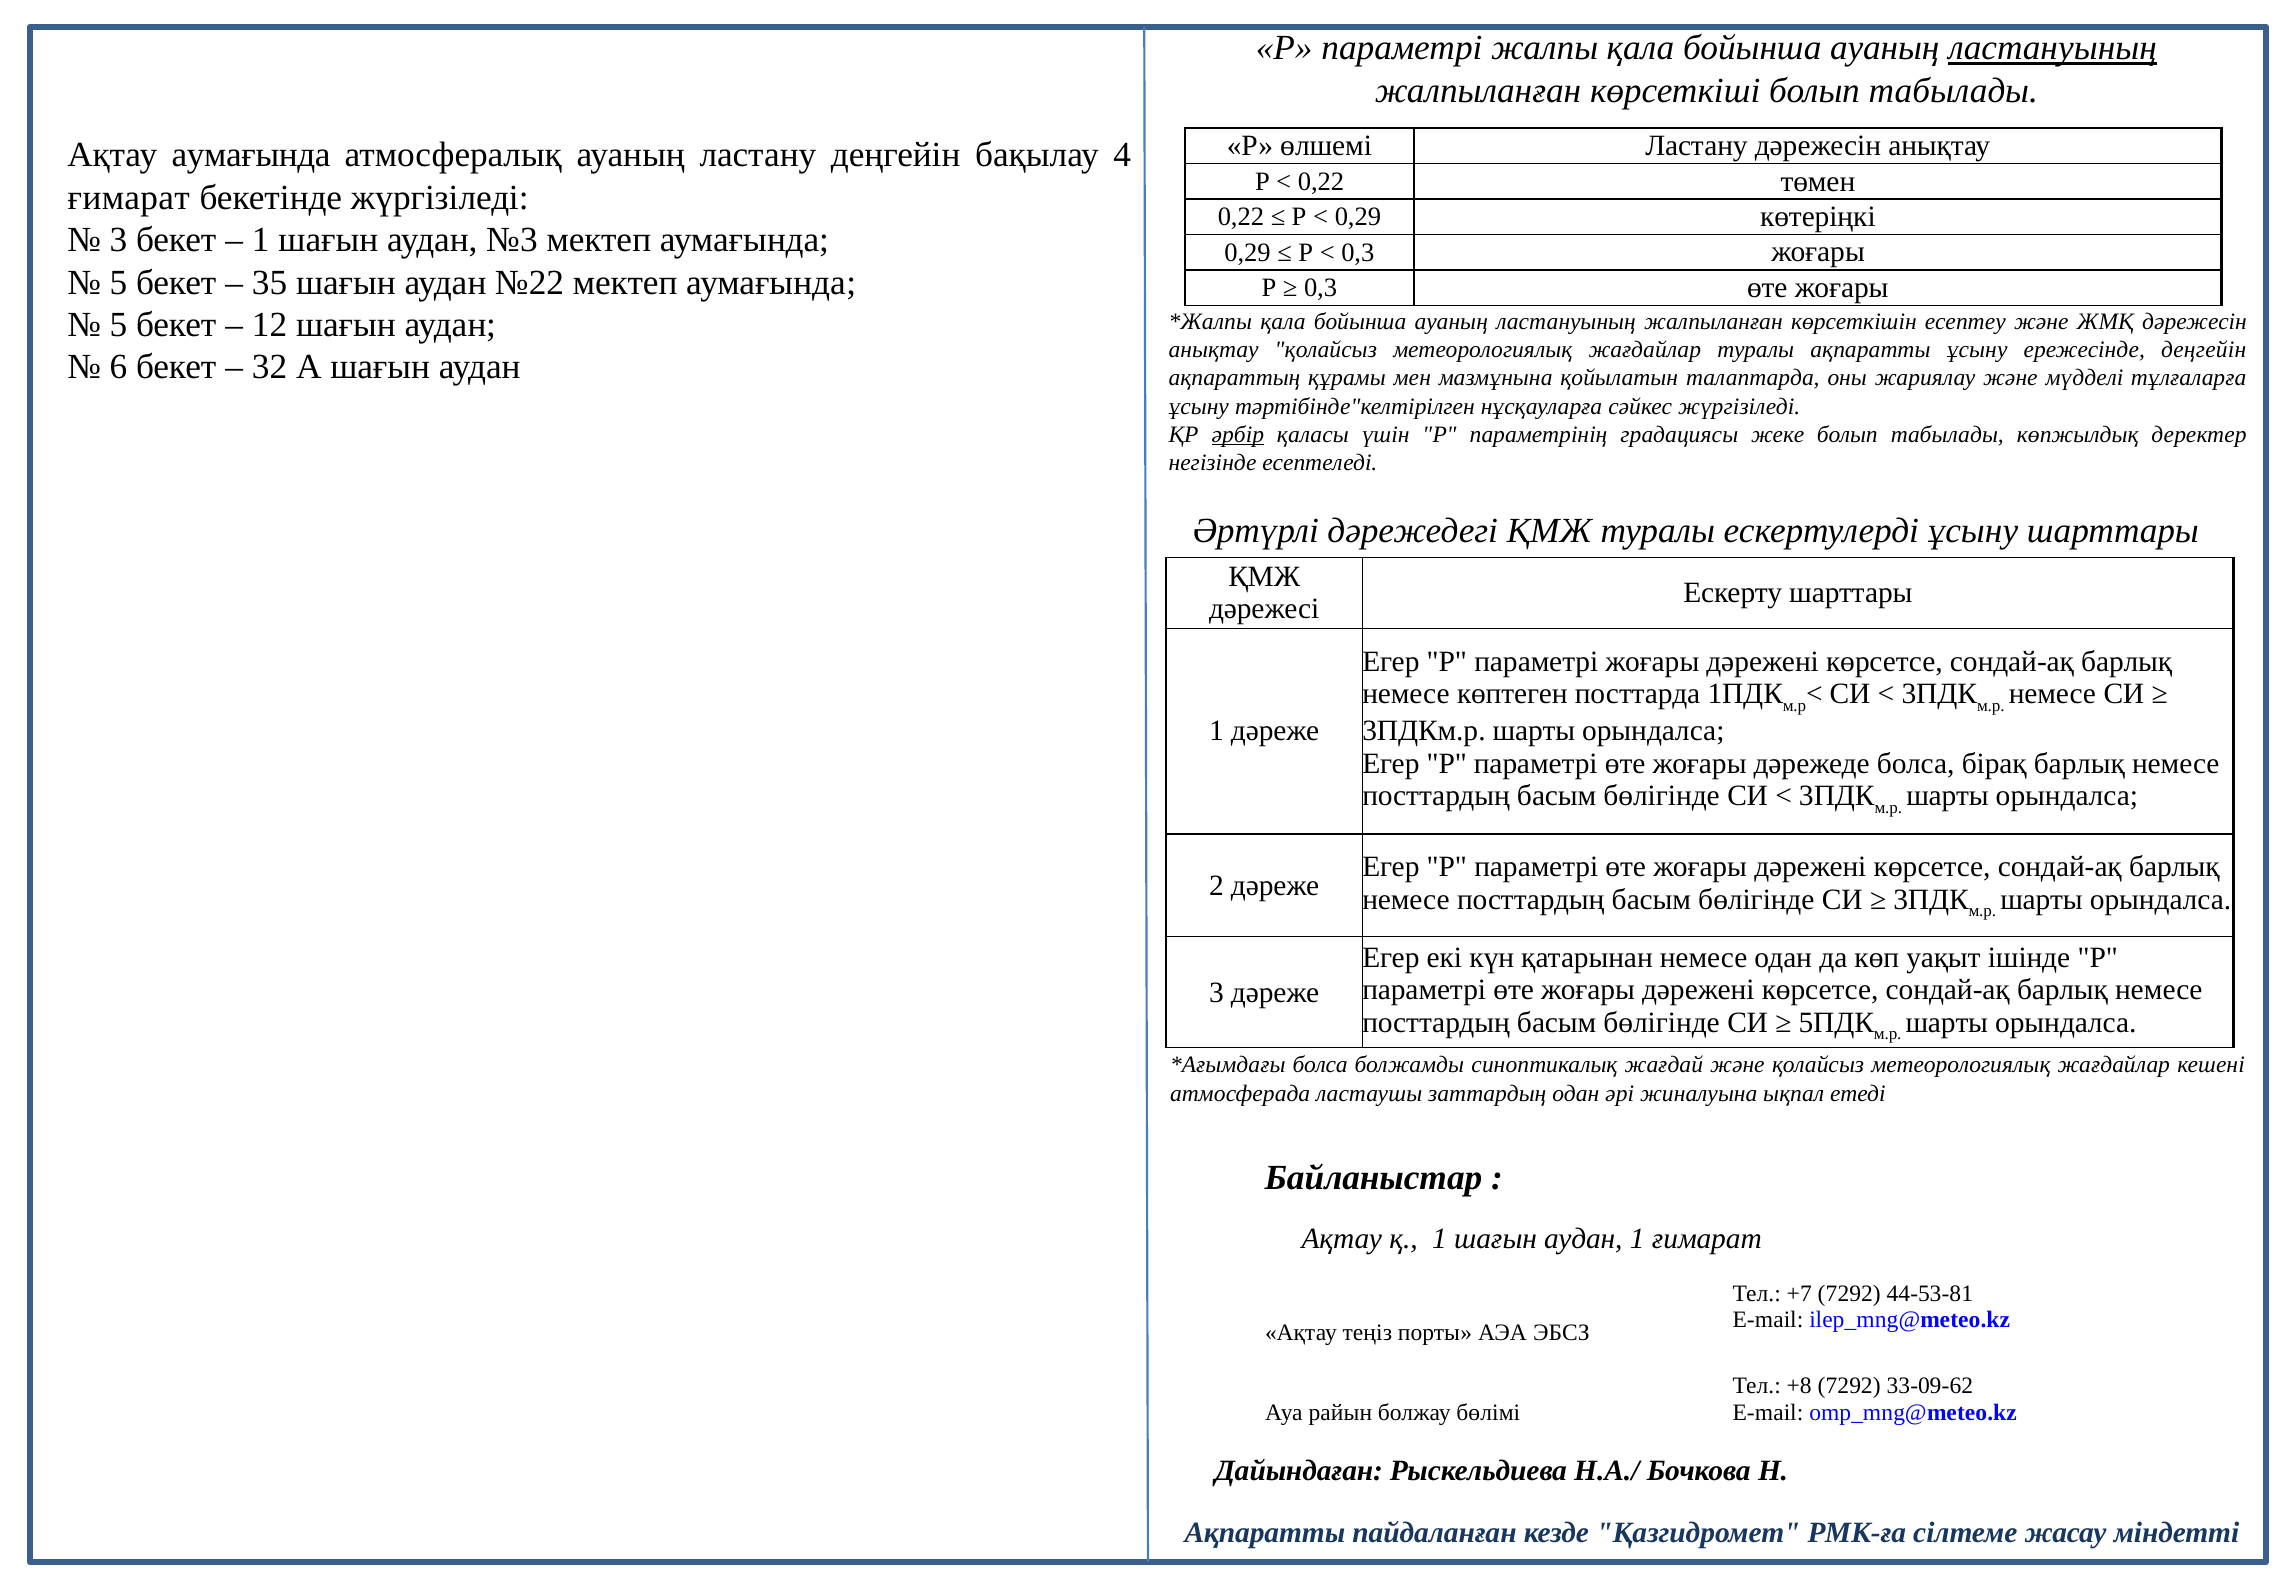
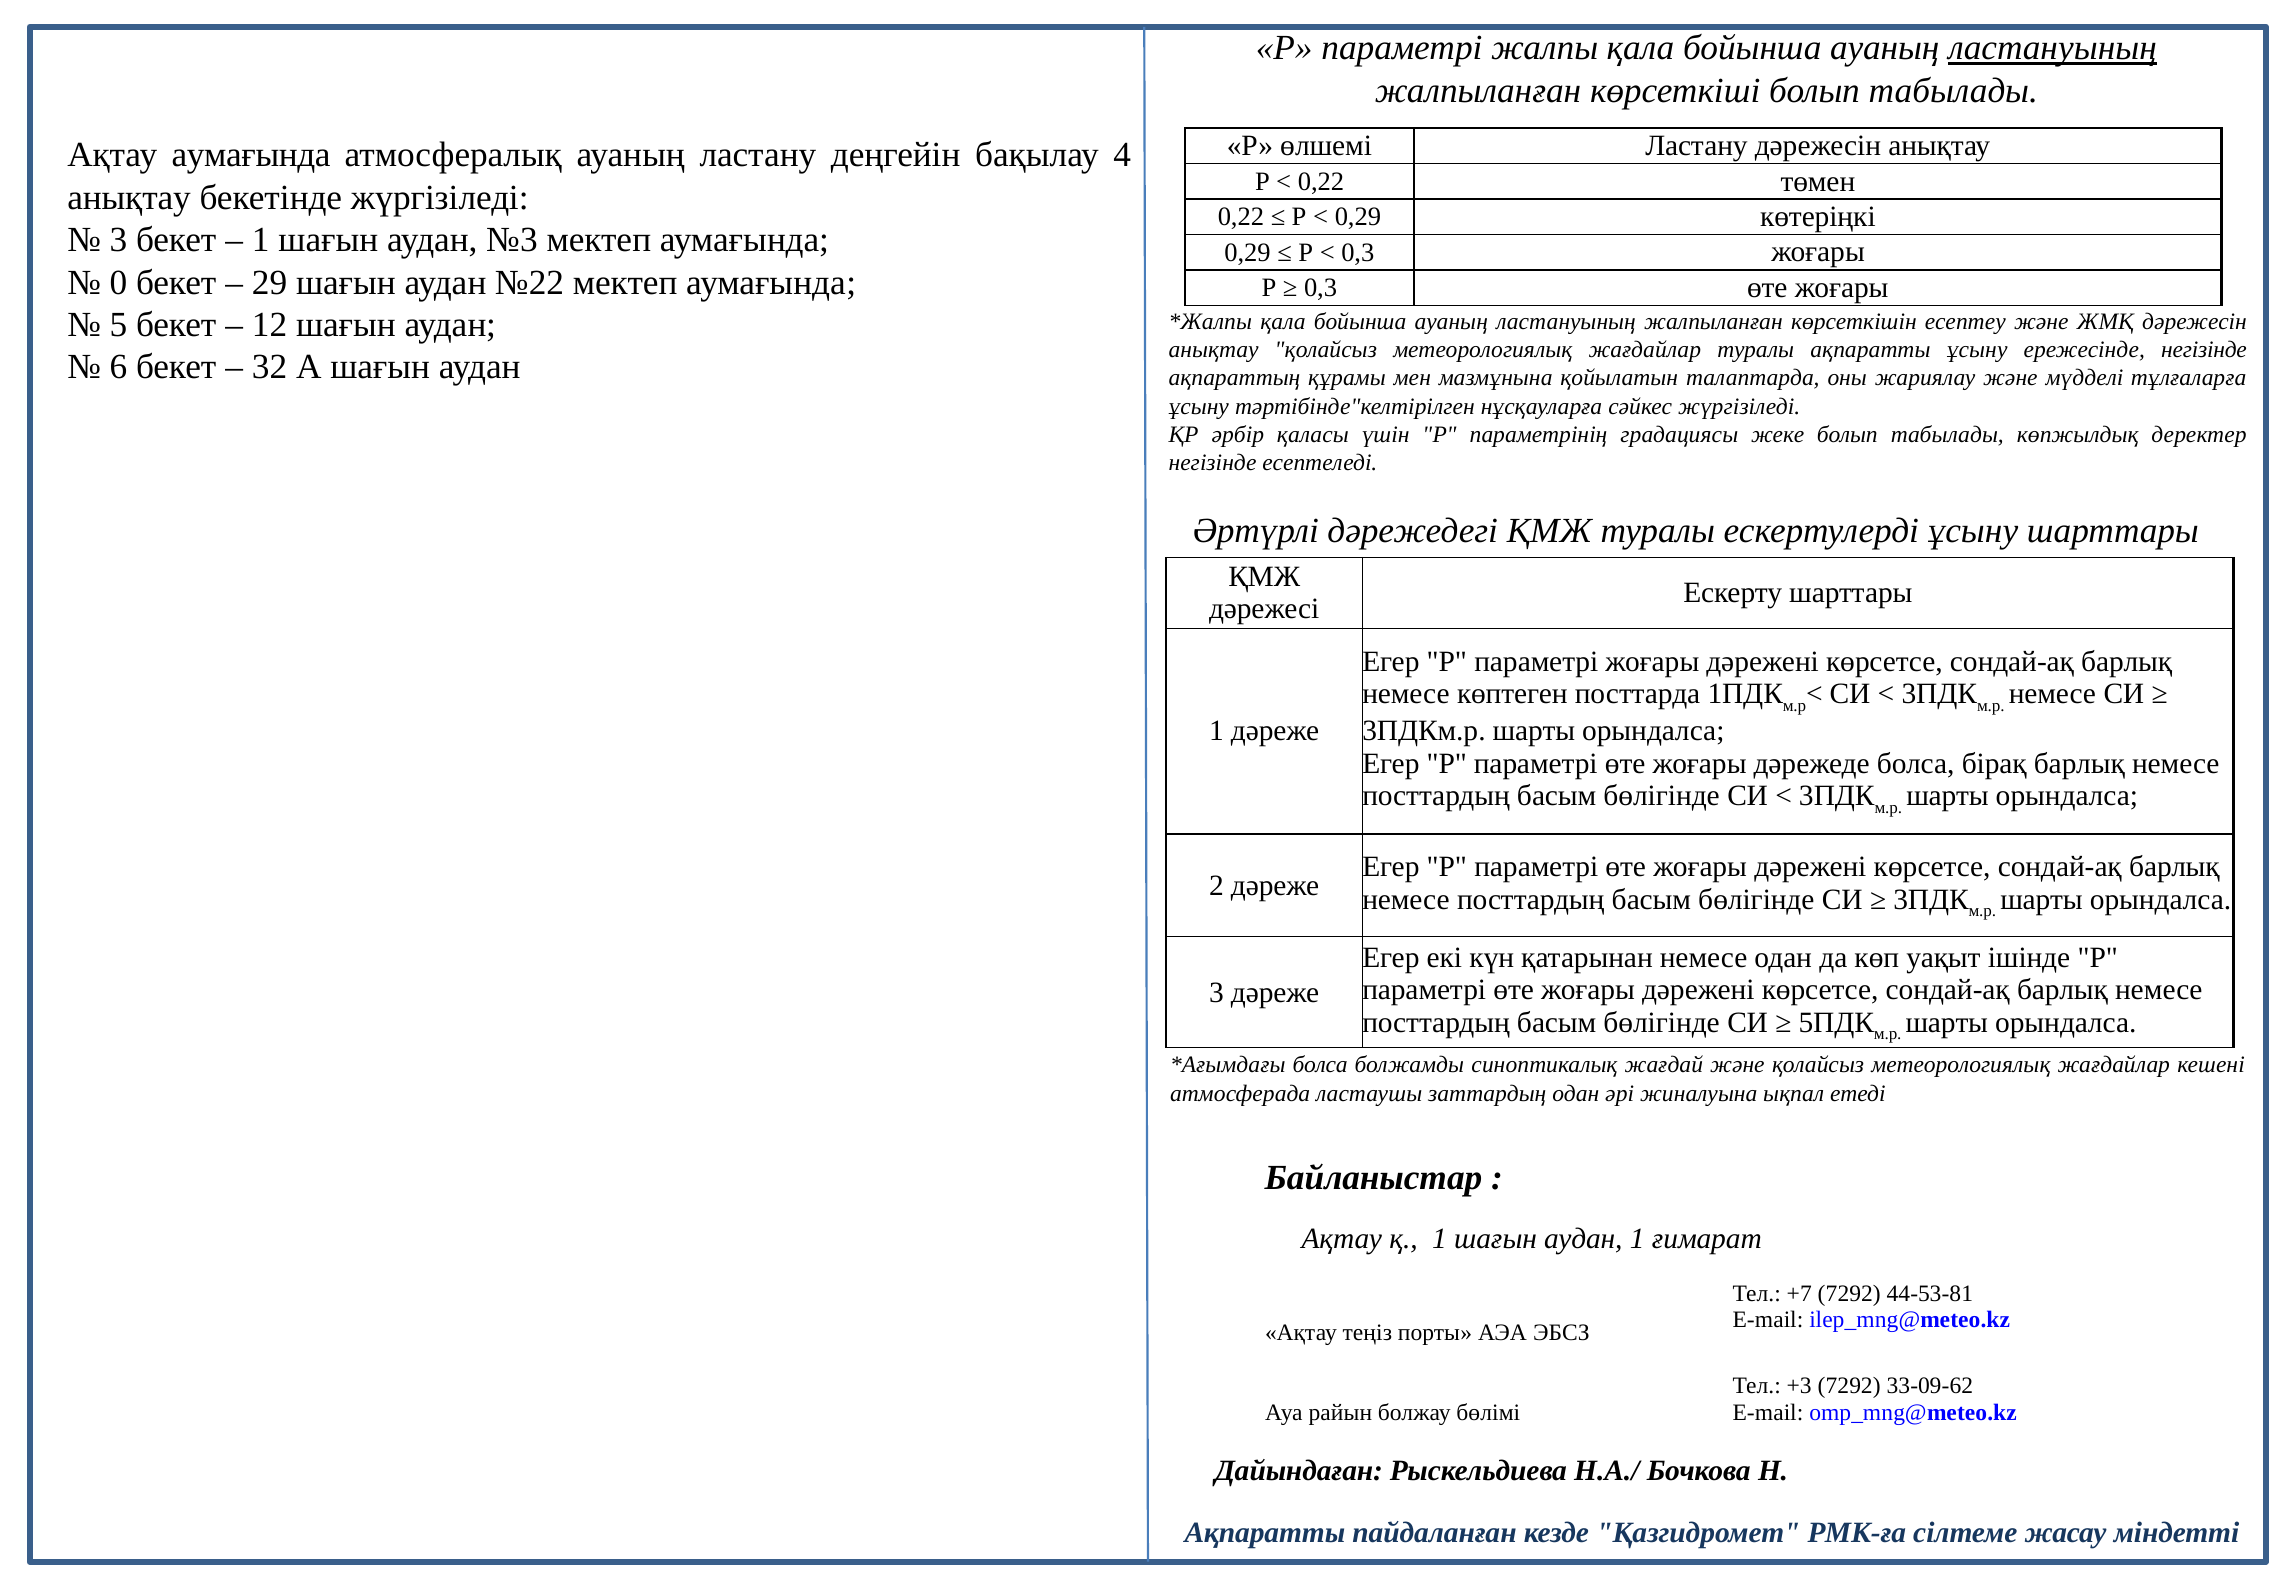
ғимарат: ғимарат -> анықтау (129, 198)
5: 5 -> 0 (118, 283)
35: 35 -> 29 (270, 283)
ережесінде деңгейін: деңгейін -> негізінде (2204, 350)
әрбір underline: present -> none (1238, 435)
+8: +8 -> +3 (1799, 1387)
